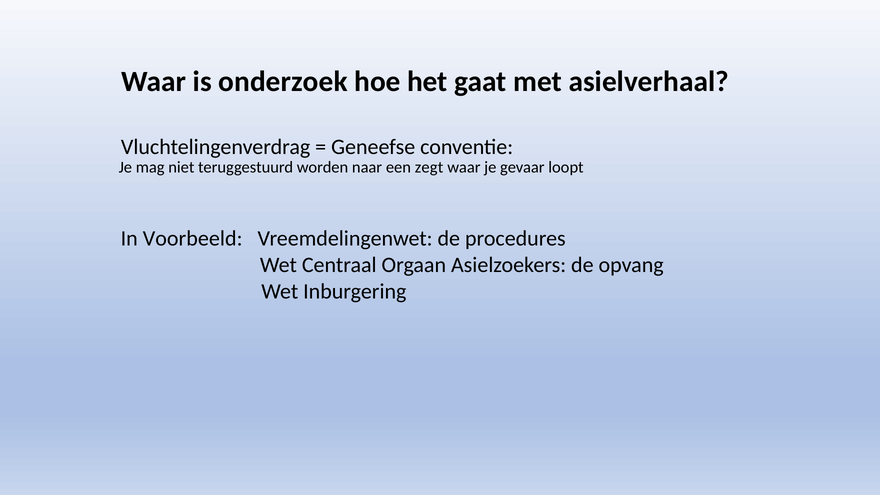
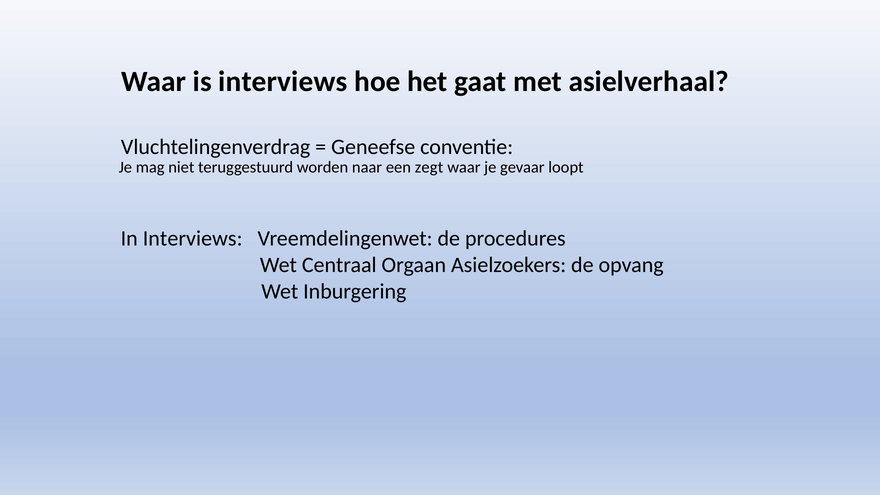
is onderzoek: onderzoek -> interviews (283, 82)
In Voorbeeld: Voorbeeld -> Interviews (193, 239)
